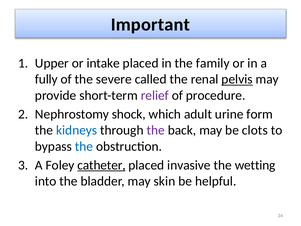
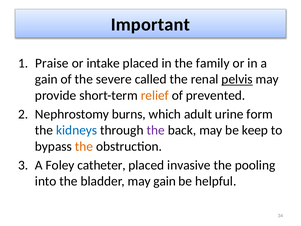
Upper: Upper -> Praise (52, 63)
fully: fully -> gain (46, 79)
relief colour: purple -> orange (155, 95)
procedure: procedure -> prevented (216, 95)
shock: shock -> burns (129, 114)
clots: clots -> keep (255, 130)
the colour: blue -> orange (84, 146)
catheter underline: present -> none (102, 165)
wetting: wetting -> pooling (255, 165)
may skin: skin -> gain (165, 181)
